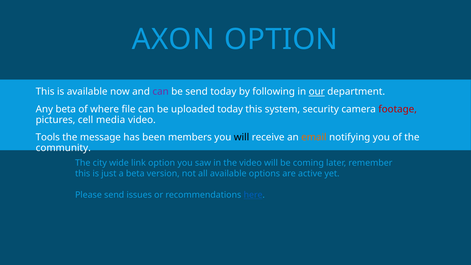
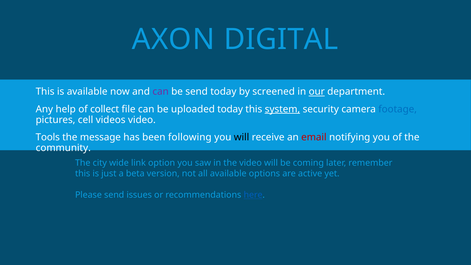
AXON OPTION: OPTION -> DIGITAL (281, 39)
following: following -> screened (274, 92)
Any beta: beta -> help (66, 109)
where: where -> collect (105, 109)
system underline: none -> present (282, 109)
footage colour: red -> blue (398, 109)
media: media -> videos (111, 120)
members: members -> following (190, 137)
email colour: orange -> red (314, 137)
